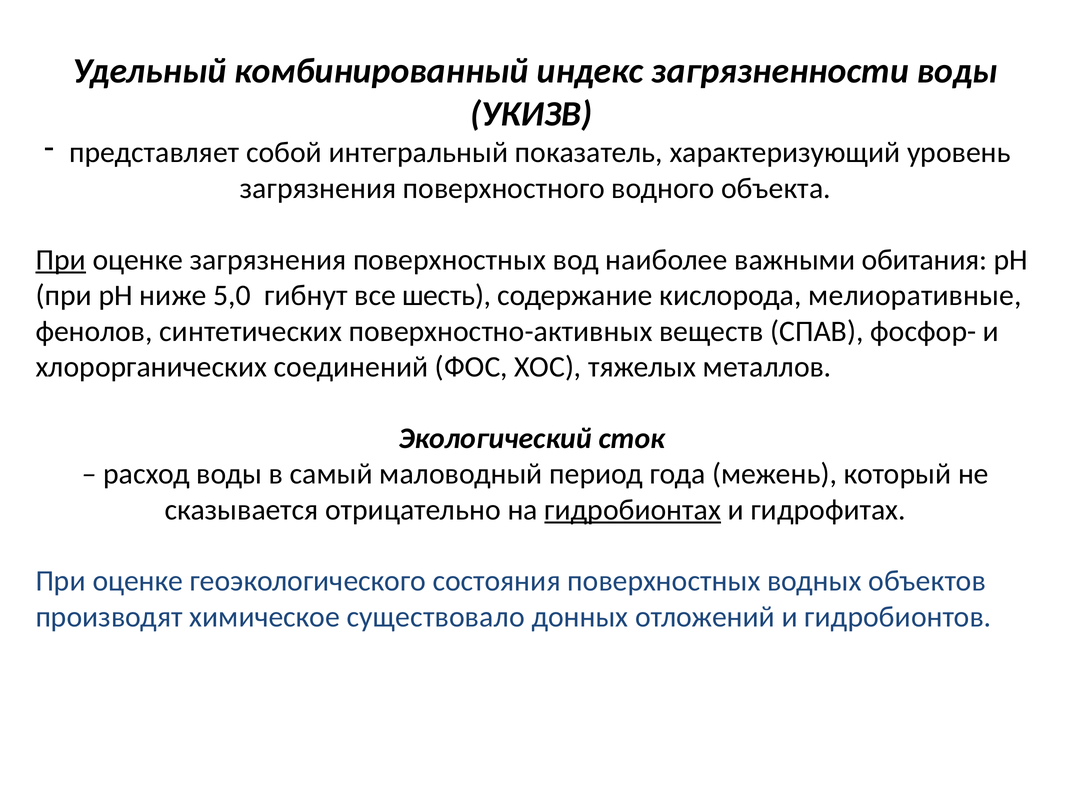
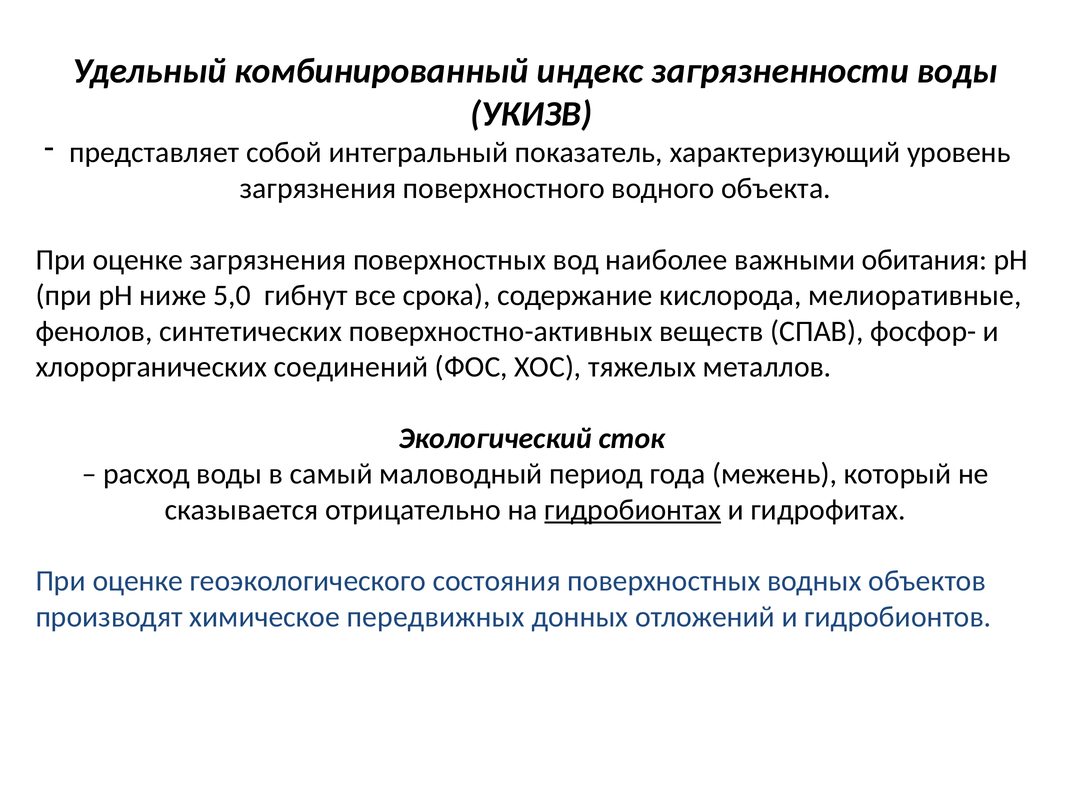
При underline: present -> none (61, 260)
шесть: шесть -> срока (447, 296)
существовало: существовало -> передвижных (436, 617)
